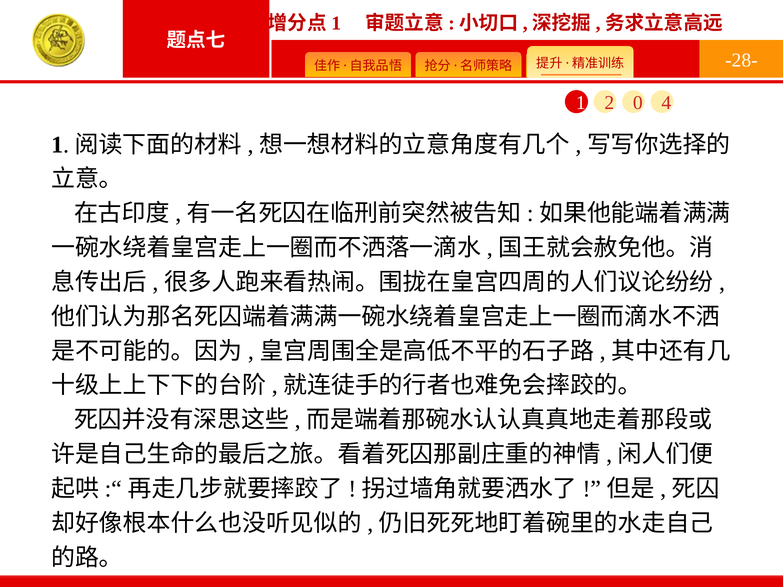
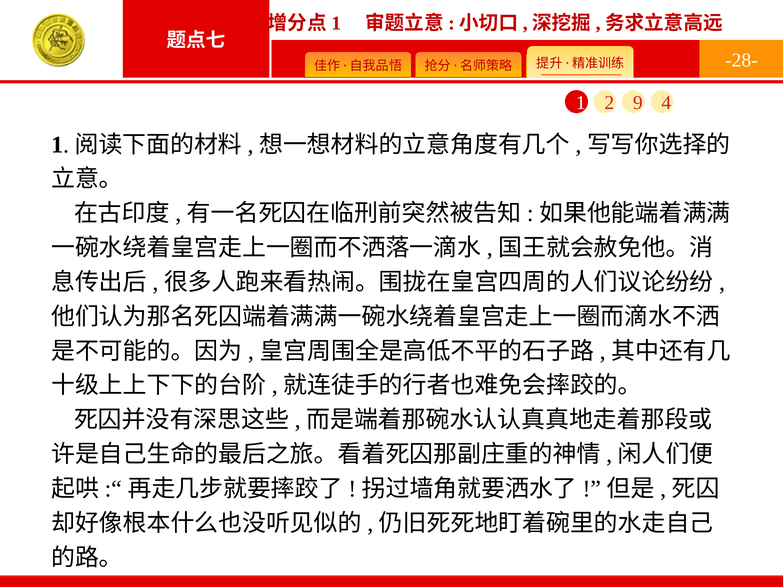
0: 0 -> 9 (638, 103)
